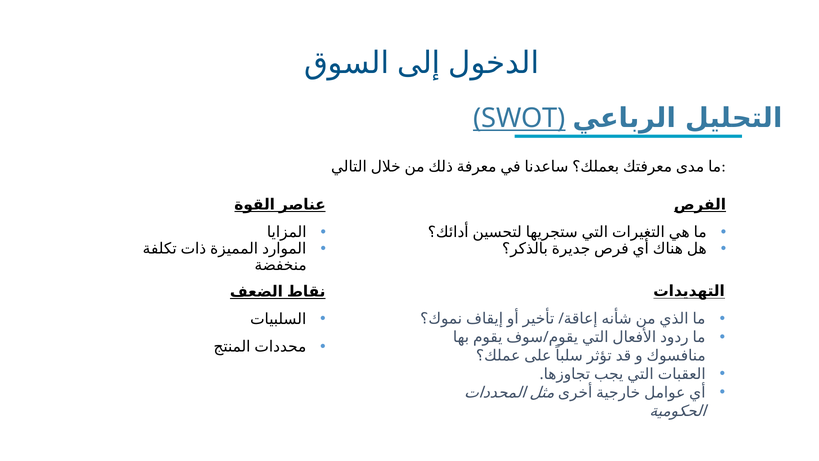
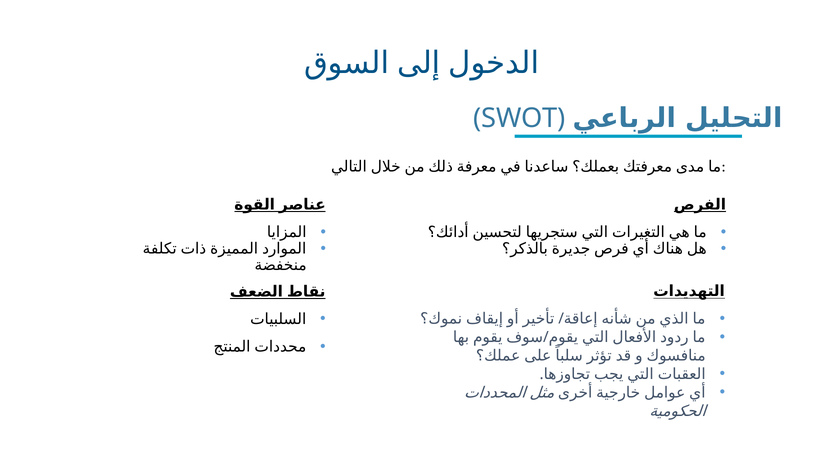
SWOT underline: present -> none (519, 118)
